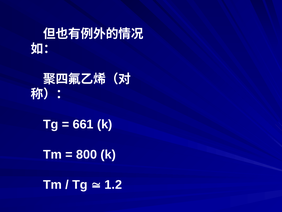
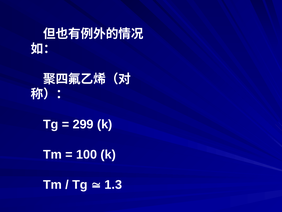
661: 661 -> 299 (83, 124)
800: 800 -> 100 (87, 154)
1.2: 1.2 -> 1.3 (113, 184)
